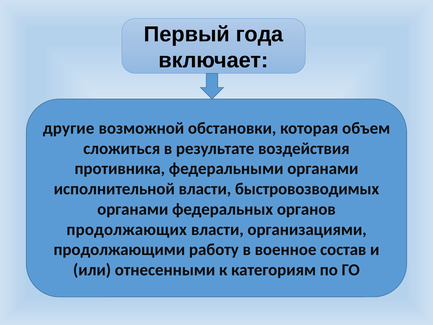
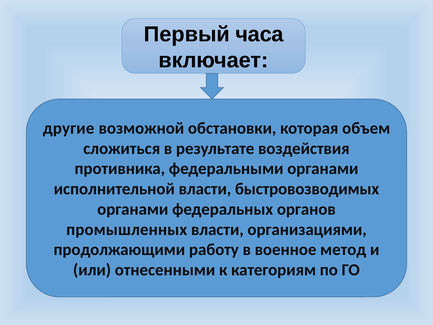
года: года -> часа (260, 34)
продолжающих: продолжающих -> промышленных (127, 229)
состав: состав -> метод (343, 250)
